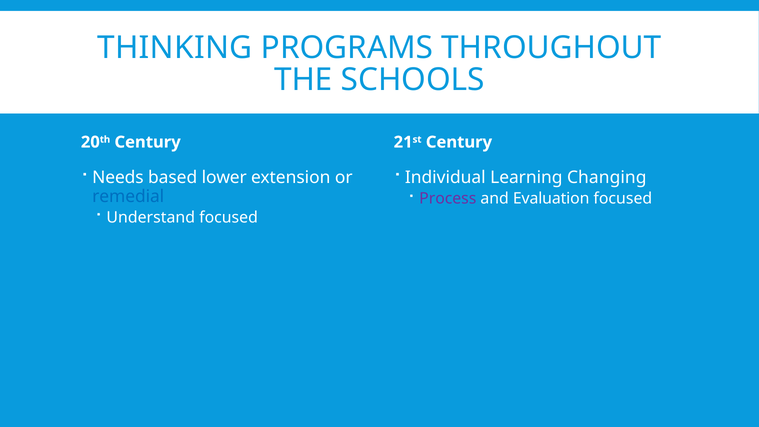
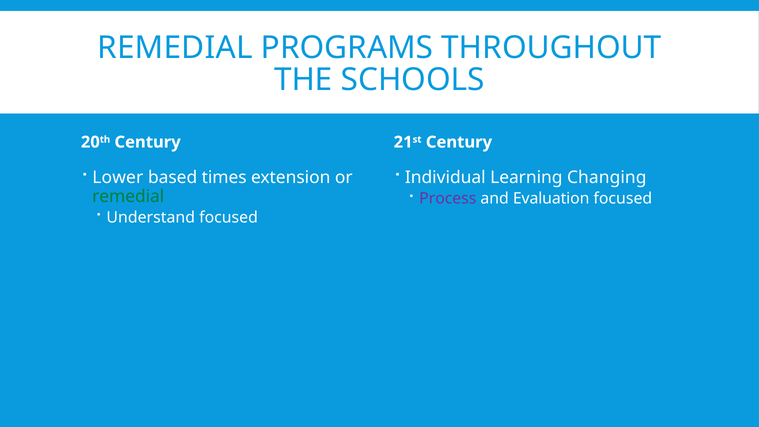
THINKING: THINKING -> REMEDIAL (175, 48)
Needs: Needs -> Lower (118, 177)
lower: lower -> times (224, 177)
remedial colour: blue -> green (128, 196)
